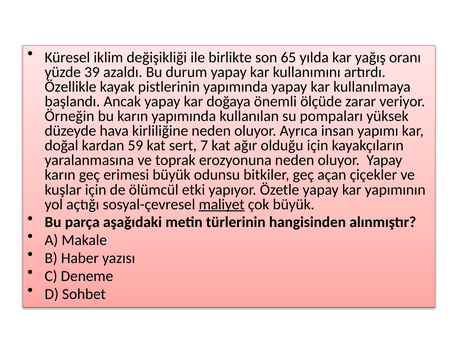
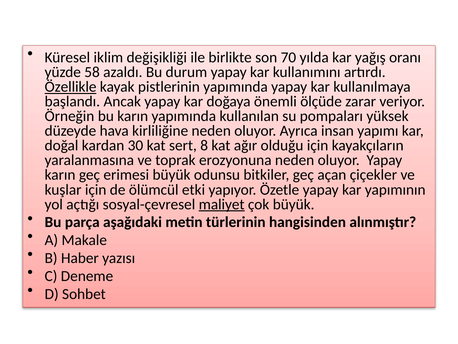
65: 65 -> 70 (288, 57)
39: 39 -> 58 (92, 72)
Özellikle underline: none -> present (71, 87)
59: 59 -> 30 (135, 145)
7: 7 -> 8 (204, 145)
